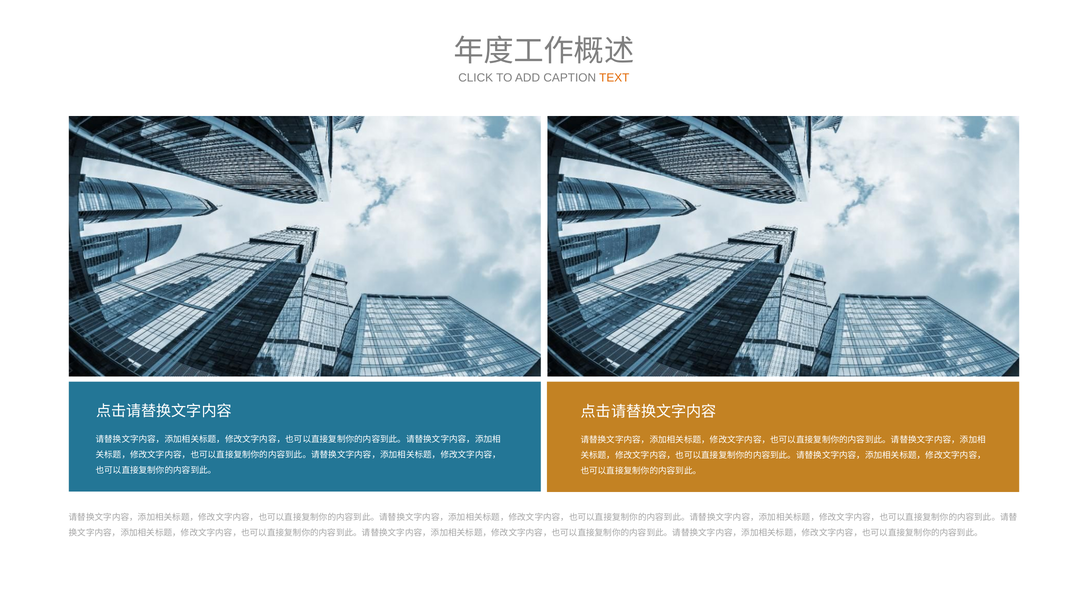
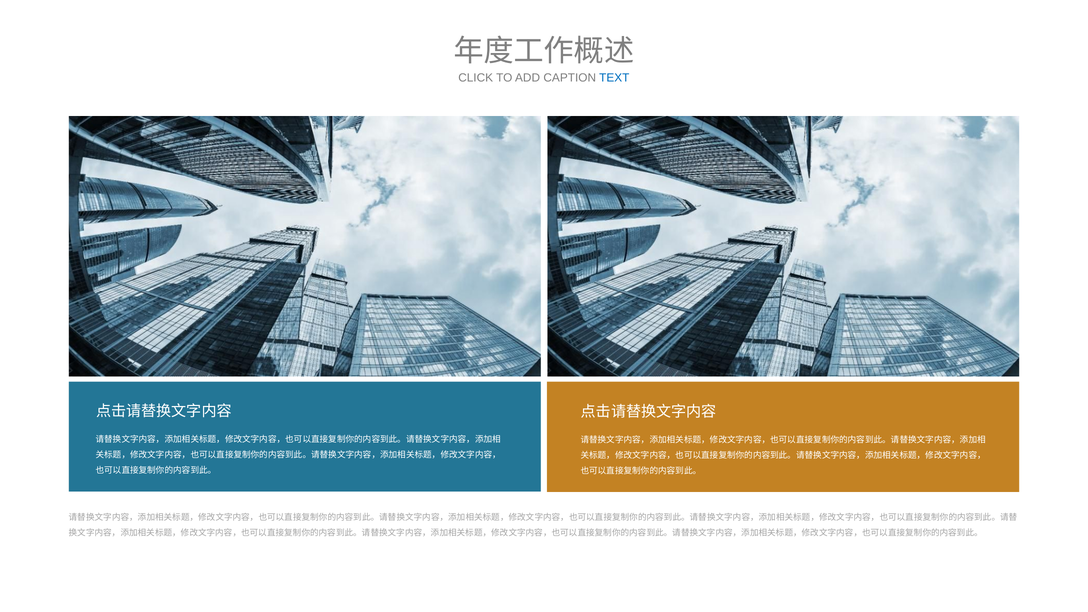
TEXT colour: orange -> blue (614, 78)
